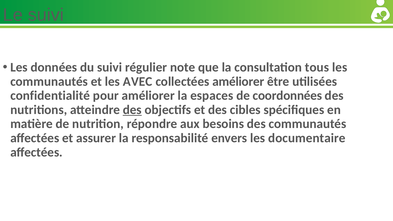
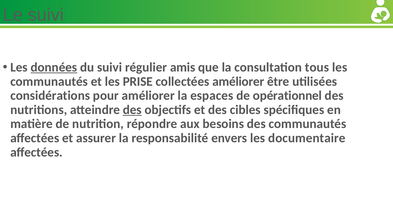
données underline: none -> present (54, 67)
note: note -> amis (183, 67)
AVEC: AVEC -> PRISE (138, 81)
confidentialité: confidentialité -> considérations (50, 96)
coordonnées: coordonnées -> opérationnel (287, 96)
